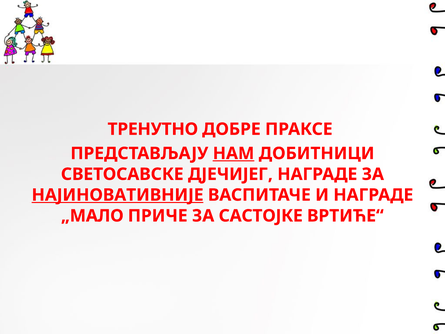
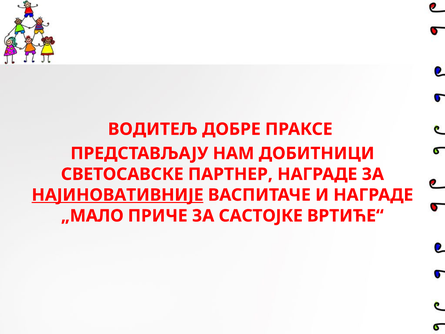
ТРЕНУТНО: ТРЕНУТНО -> ВОДИТЕЉ (153, 129)
НАМ underline: present -> none (233, 153)
ДЈЕЧИЈЕГ: ДЈЕЧИЈЕГ -> ПАРТНЕР (230, 174)
